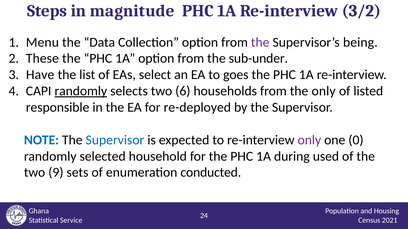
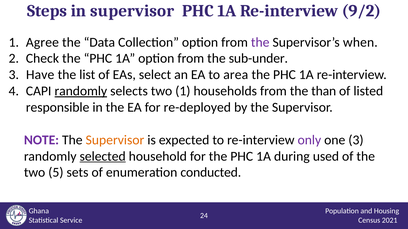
in magnitude: magnitude -> supervisor (132, 11)
3/2: 3/2 -> 9/2 (361, 11)
Menu: Menu -> Agree (42, 42)
being: being -> when (360, 42)
These: These -> Check (42, 59)
goes: goes -> area (236, 75)
two 6: 6 -> 1 (183, 91)
the only: only -> than (324, 91)
NOTE colour: blue -> purple (41, 140)
Supervisor colour: blue -> orange (115, 140)
one 0: 0 -> 3 (356, 140)
selected underline: none -> present (103, 157)
9: 9 -> 5 (56, 173)
